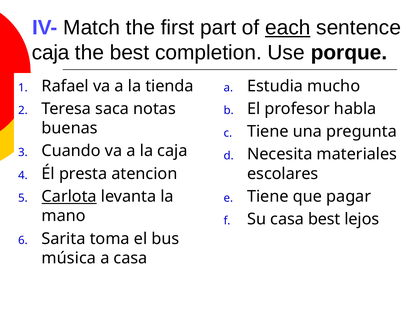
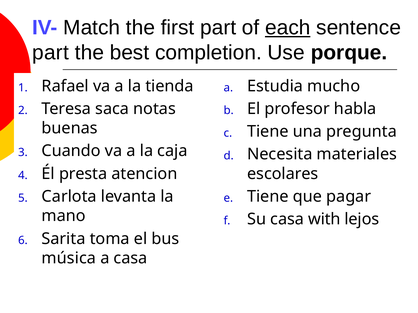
caja: caja -> part (50, 53)
Carlota underline: present -> none (69, 197)
casa best: best -> with (324, 220)
